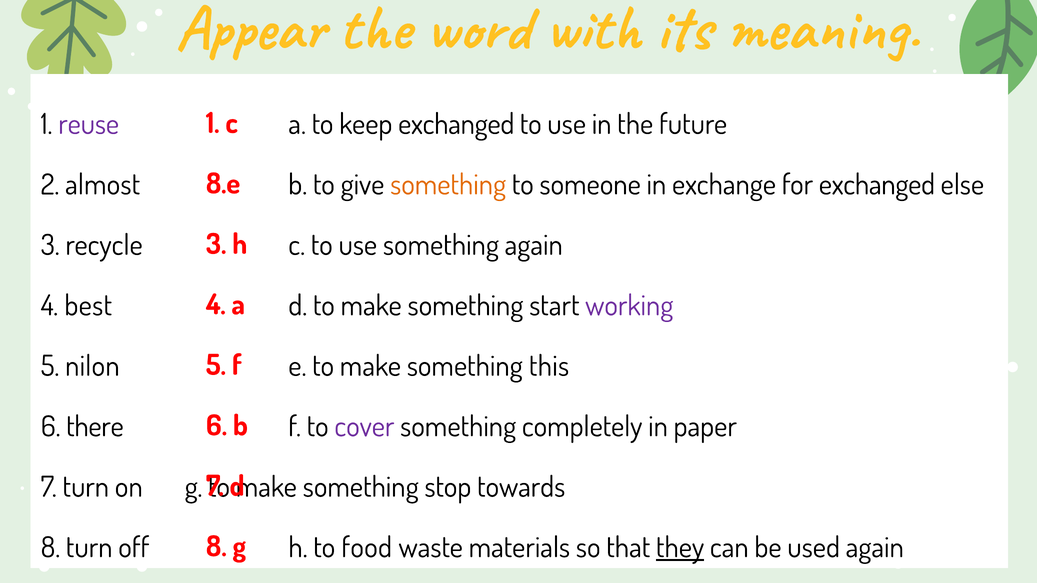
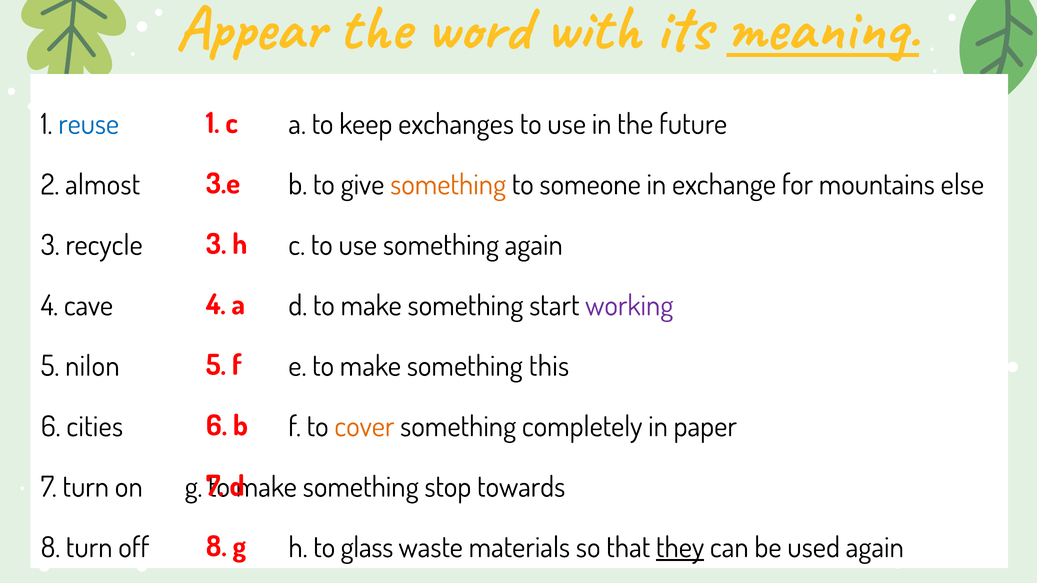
meaning underline: none -> present (823, 28)
reuse colour: purple -> blue (89, 124)
keep exchanged: exchanged -> exchanges (456, 124)
8.e: 8.e -> 3.e (223, 184)
for exchanged: exchanged -> mountains (877, 185)
best: best -> cave (88, 306)
there: there -> cities (95, 427)
cover colour: purple -> orange (364, 427)
food: food -> glass (367, 548)
